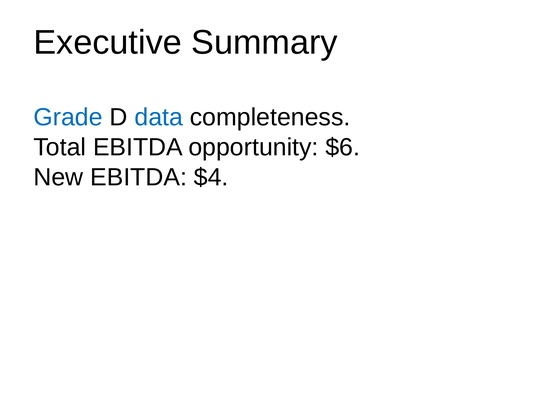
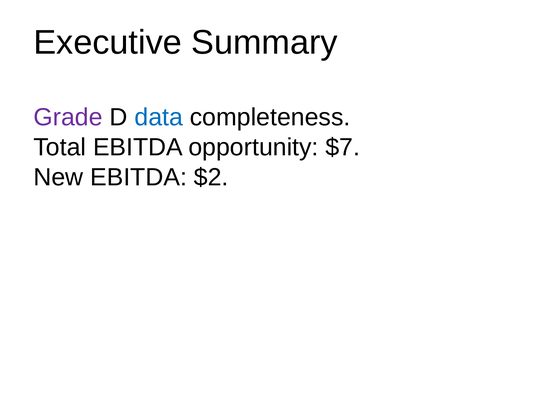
Grade colour: blue -> purple (68, 117)
$6: $6 -> $7 (343, 147)
$4: $4 -> $2 (211, 177)
